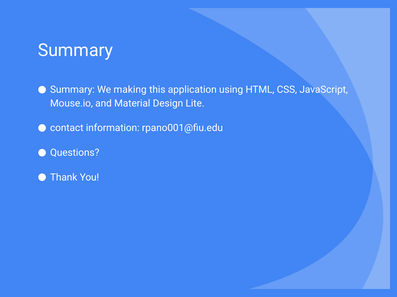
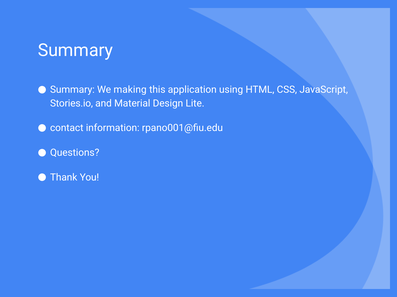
Mouse.io: Mouse.io -> Stories.io (71, 104)
